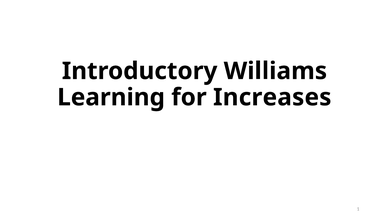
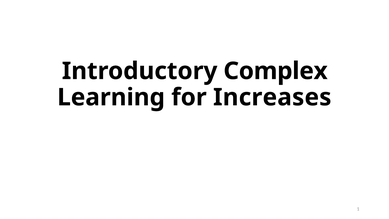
Williams: Williams -> Complex (276, 71)
